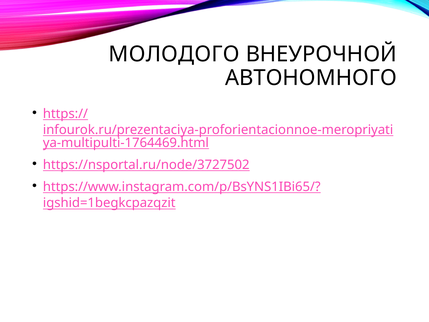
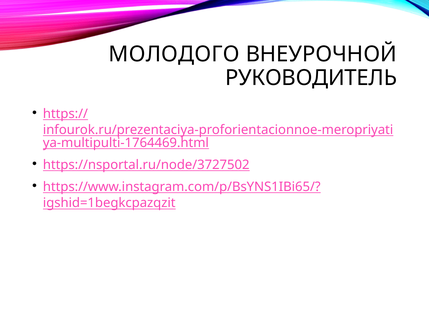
АВТОНОМНОГО: АВТОНОМНОГО -> РУКОВОДИТЕЛЬ (311, 78)
